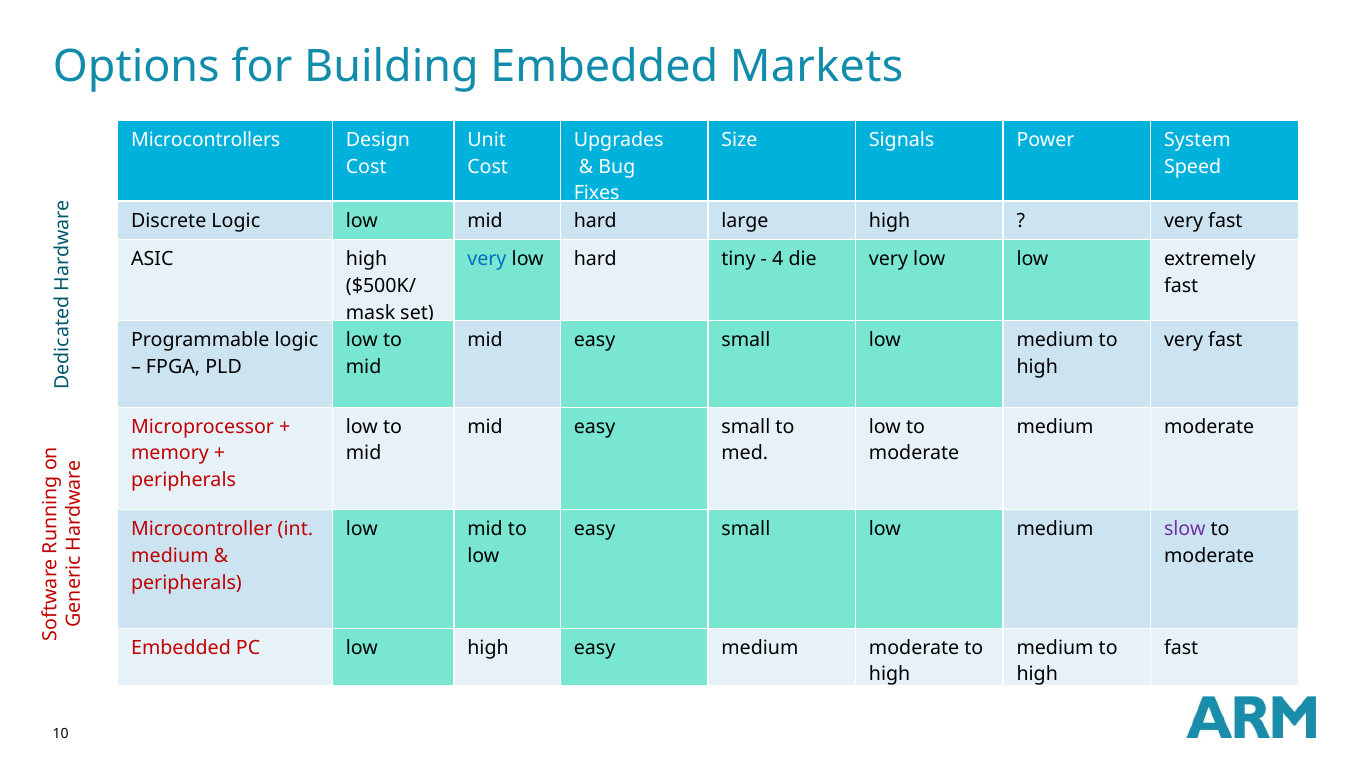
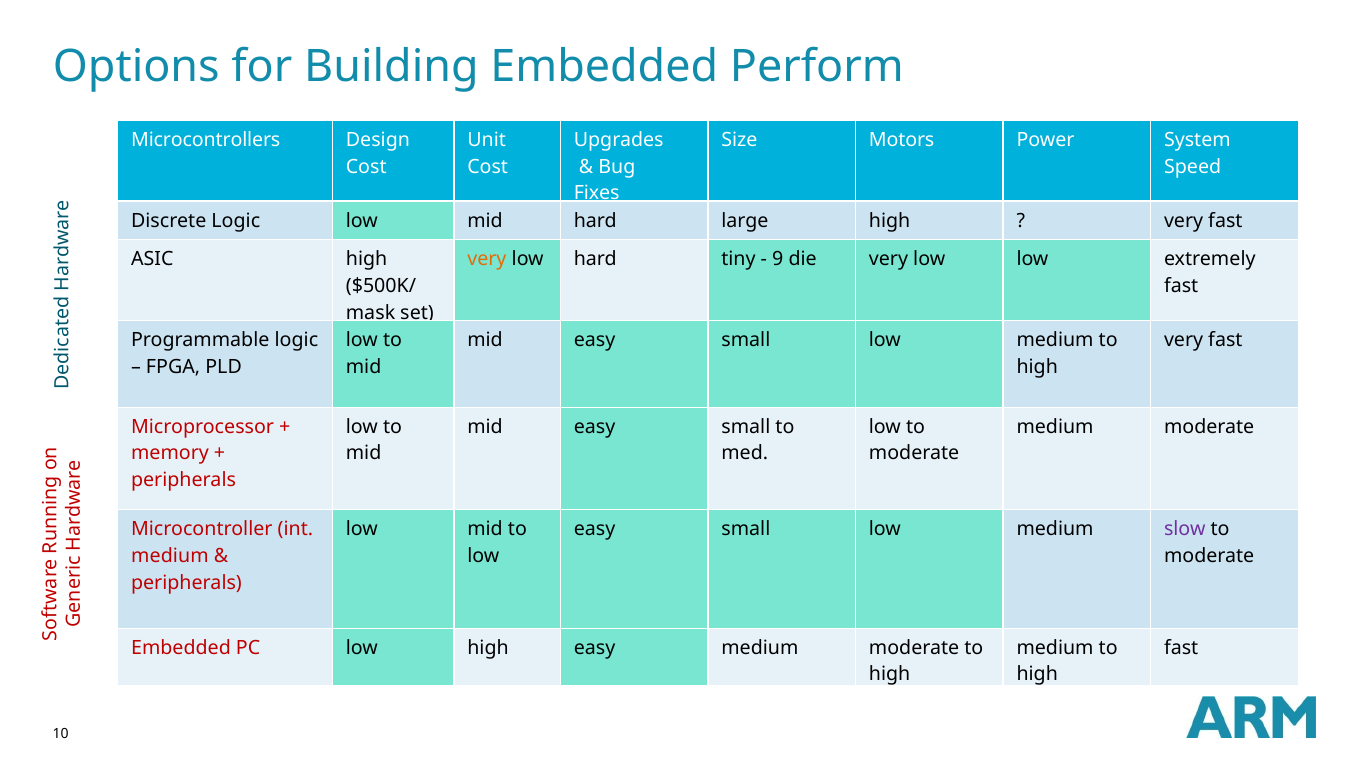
Markets: Markets -> Perform (817, 67)
Signals: Signals -> Motors (902, 140)
very colour: blue -> orange (487, 259)
4: 4 -> 9 (778, 259)
